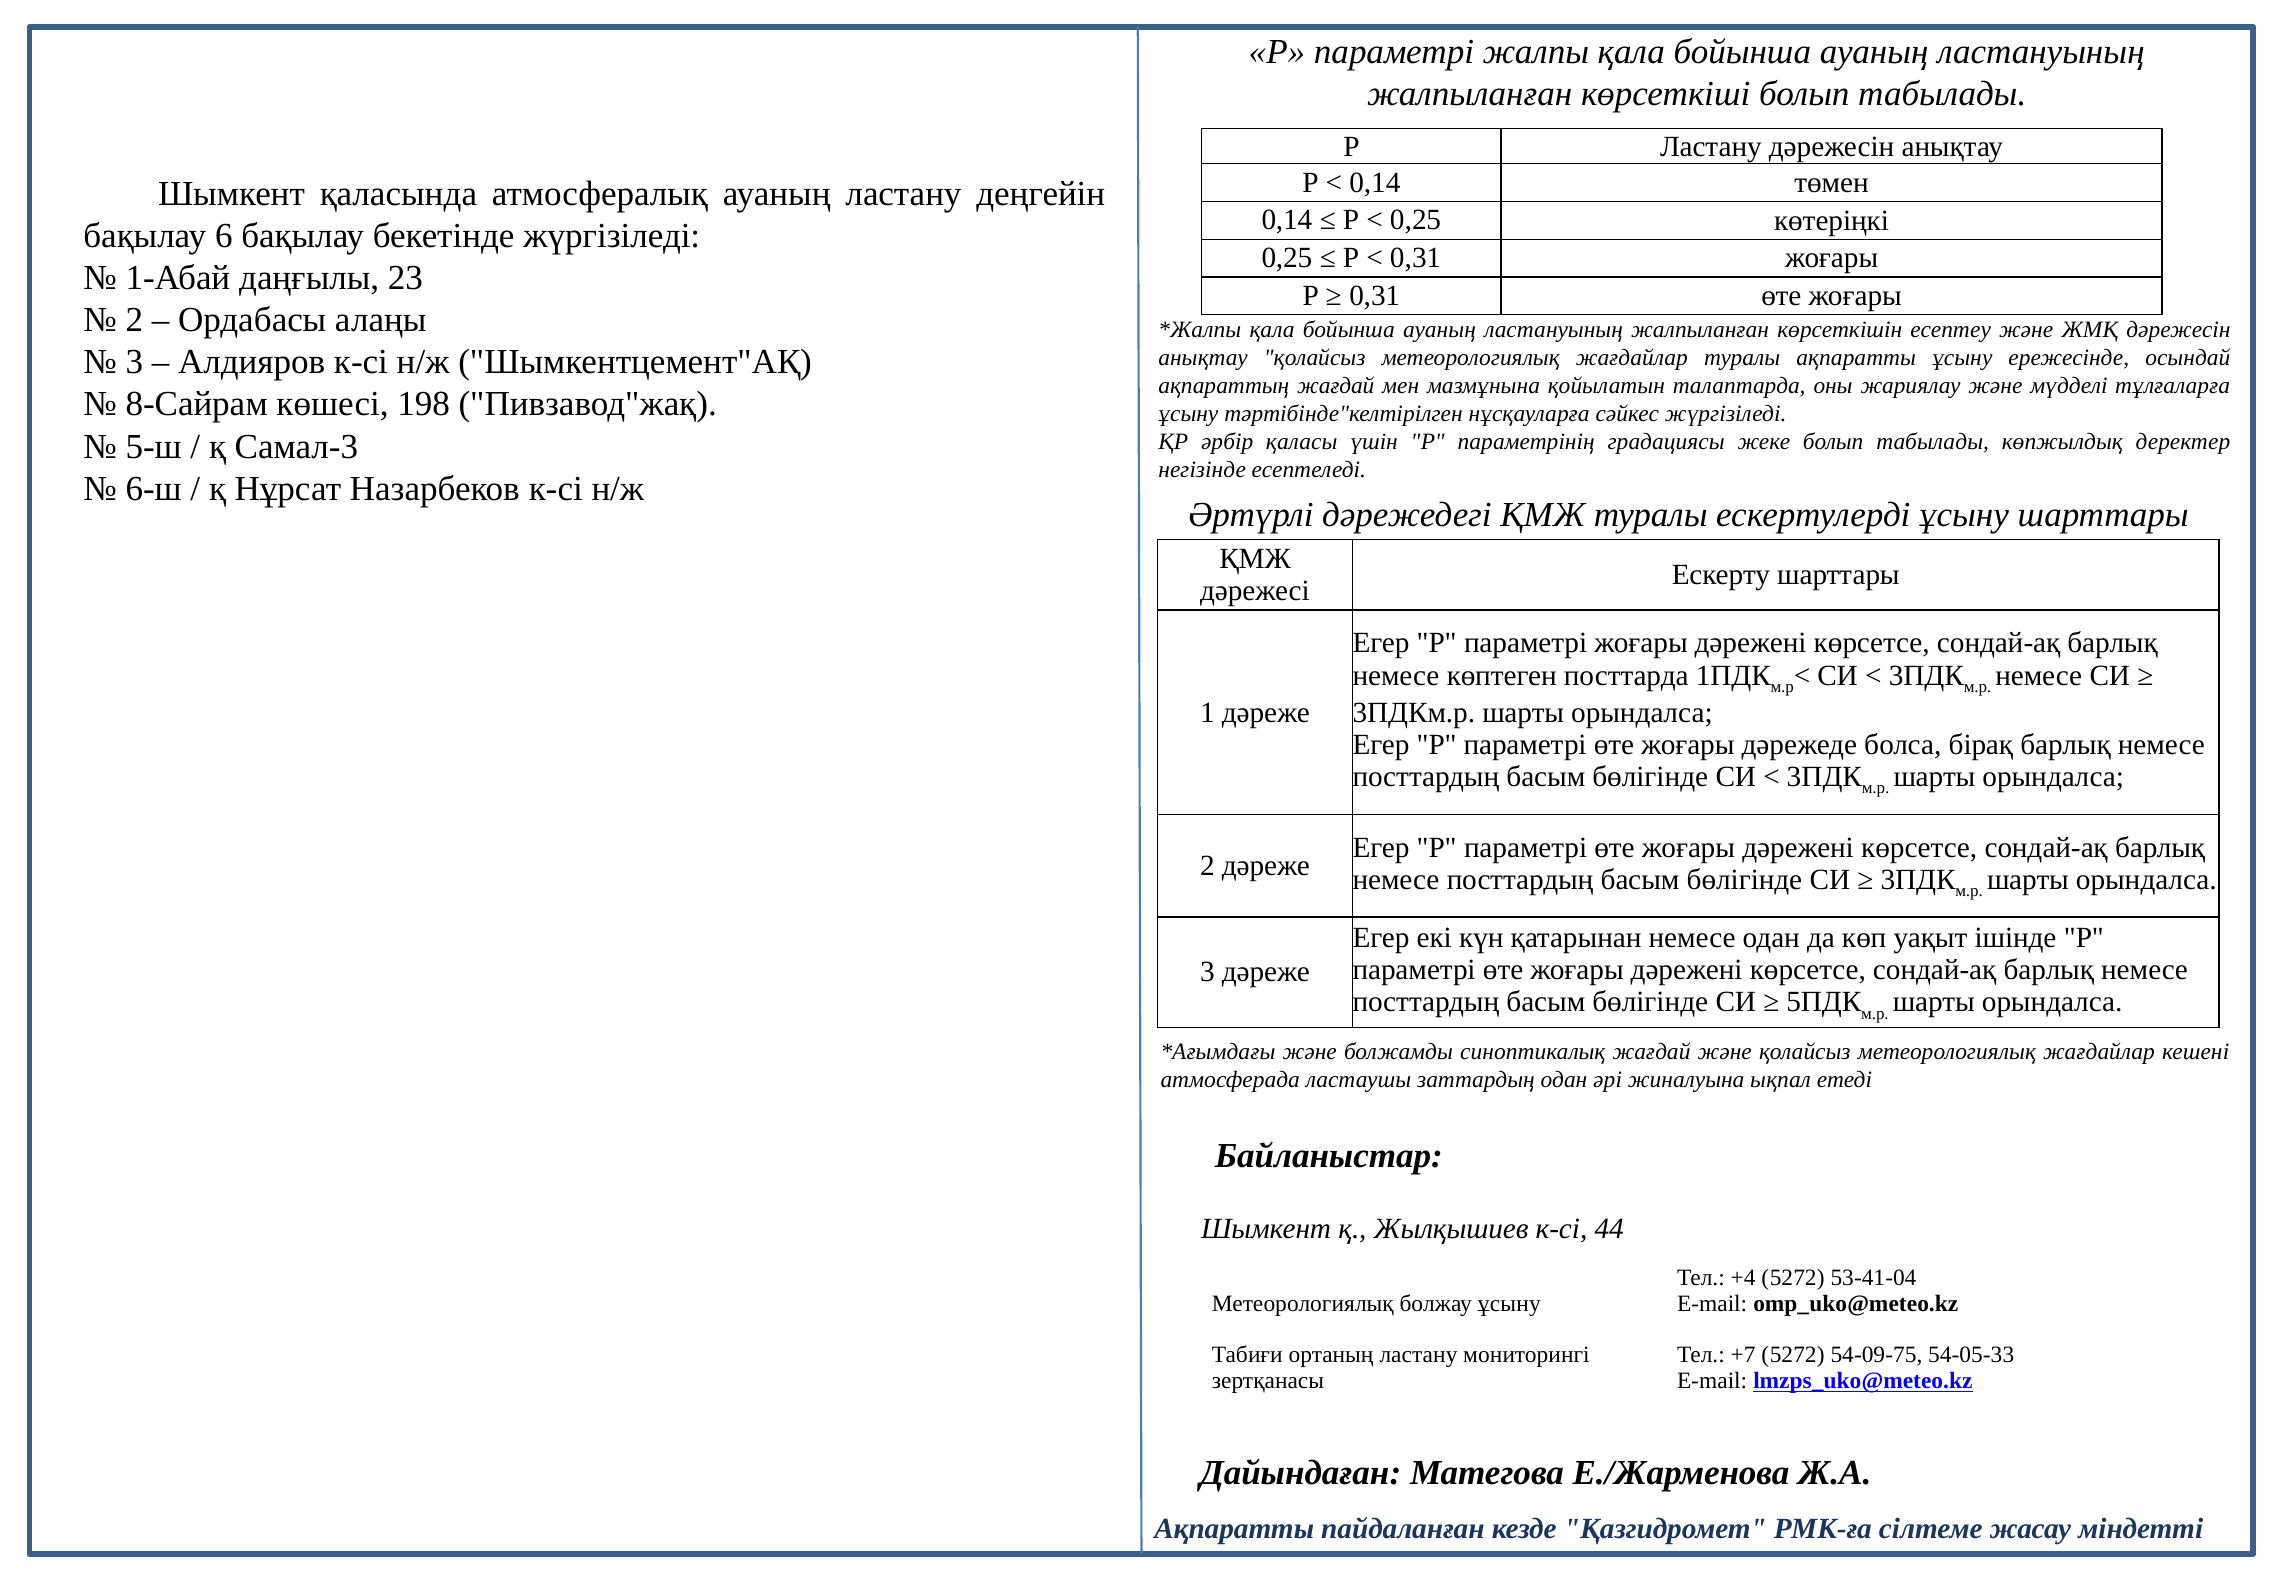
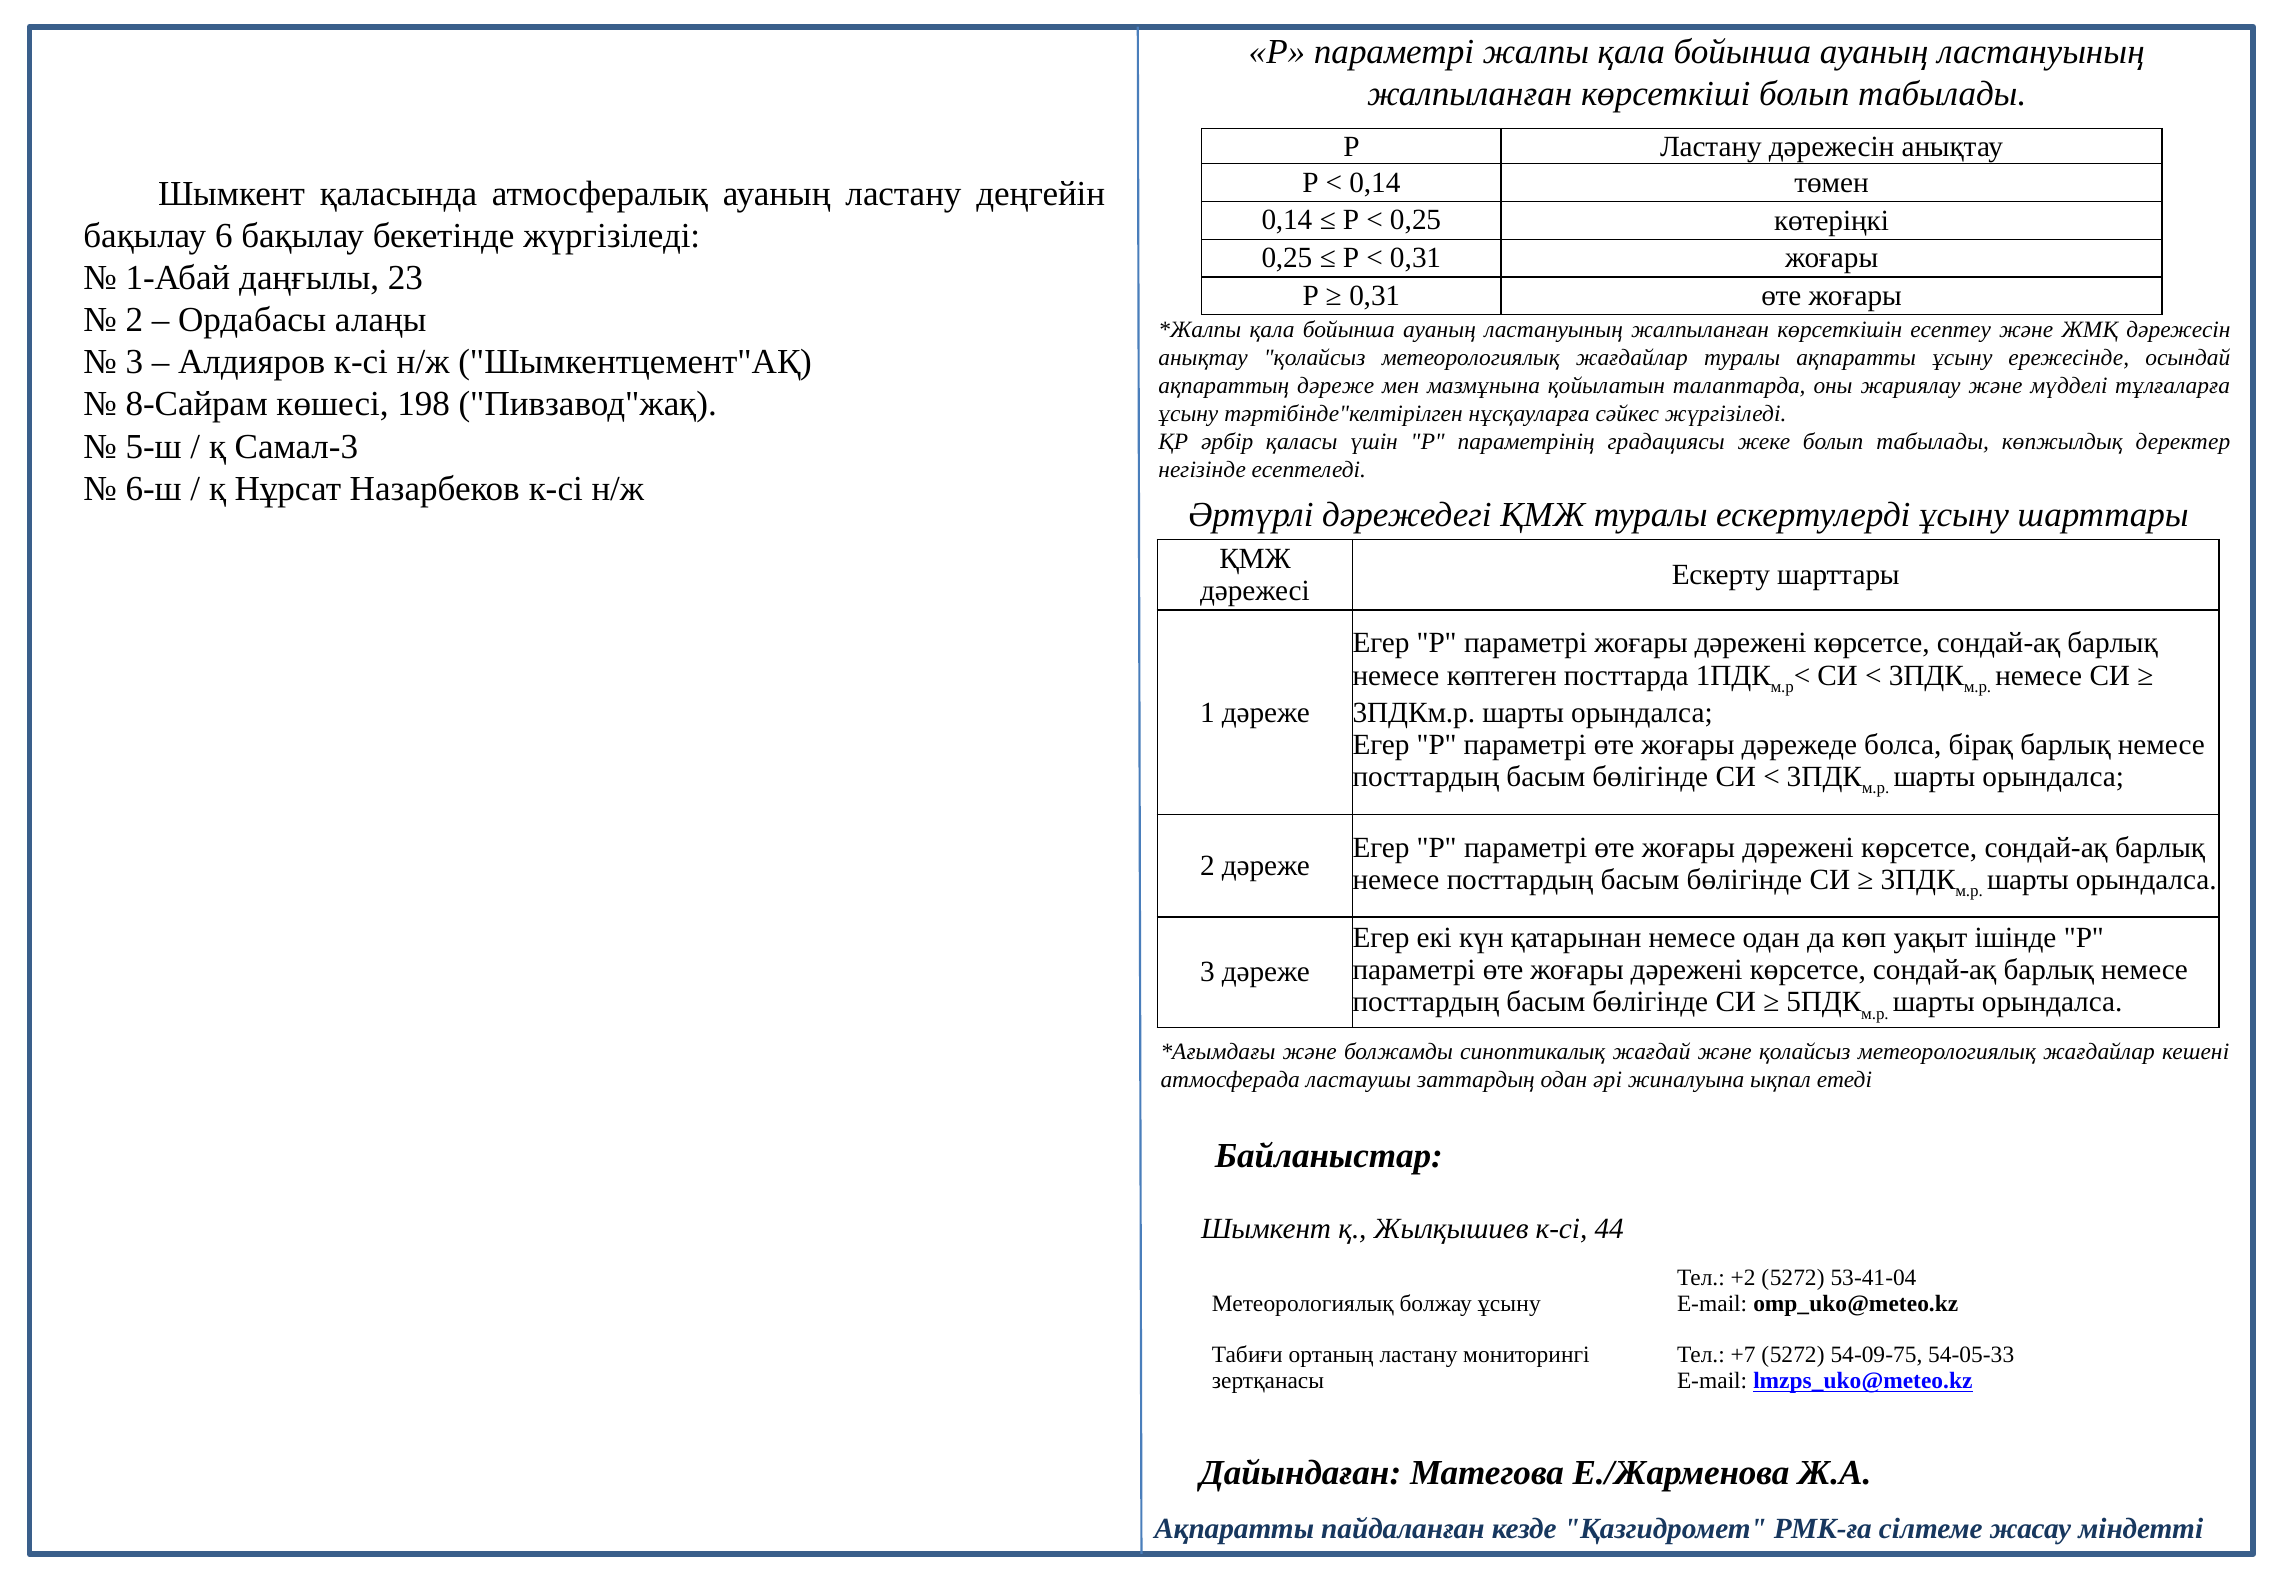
ақпараттың жағдай: жағдай -> дәреже (1336, 386)
+4: +4 -> +2 (1743, 1277)
